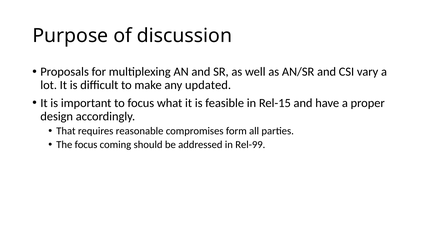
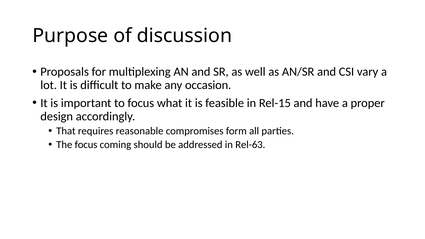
updated: updated -> occasion (208, 85)
Rel-99: Rel-99 -> Rel-63 (250, 145)
